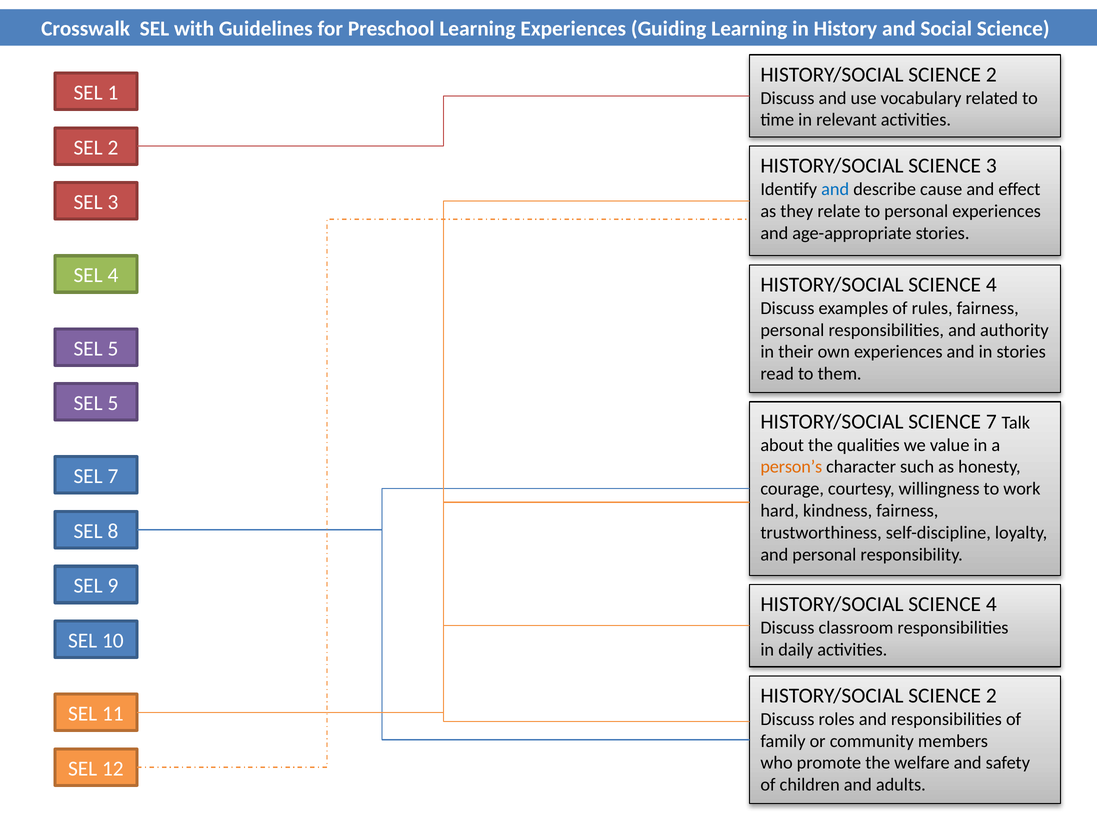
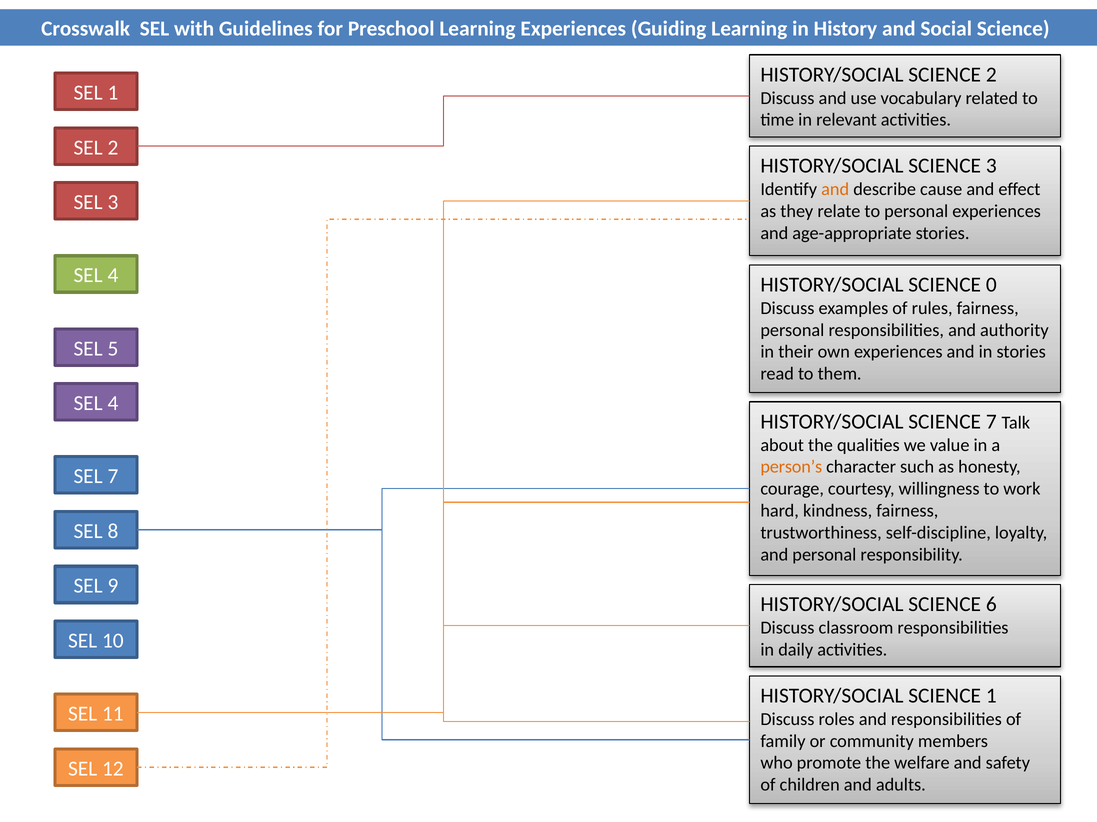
and colour: blue -> orange (835, 189)
4: 4 -> 0 (991, 285)
5: 5 -> 4 (113, 404)
4: 4 -> 6 (991, 605)
2: 2 -> 1 (991, 696)
